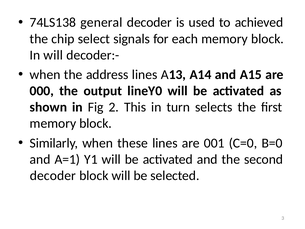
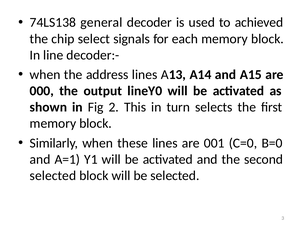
In will: will -> line (53, 55)
decoder: decoder -> selected (53, 175)
